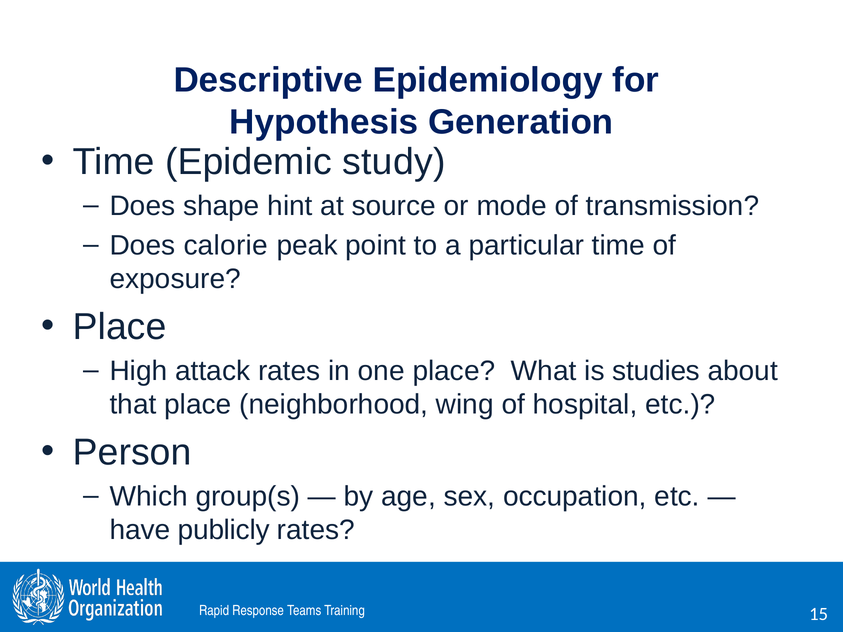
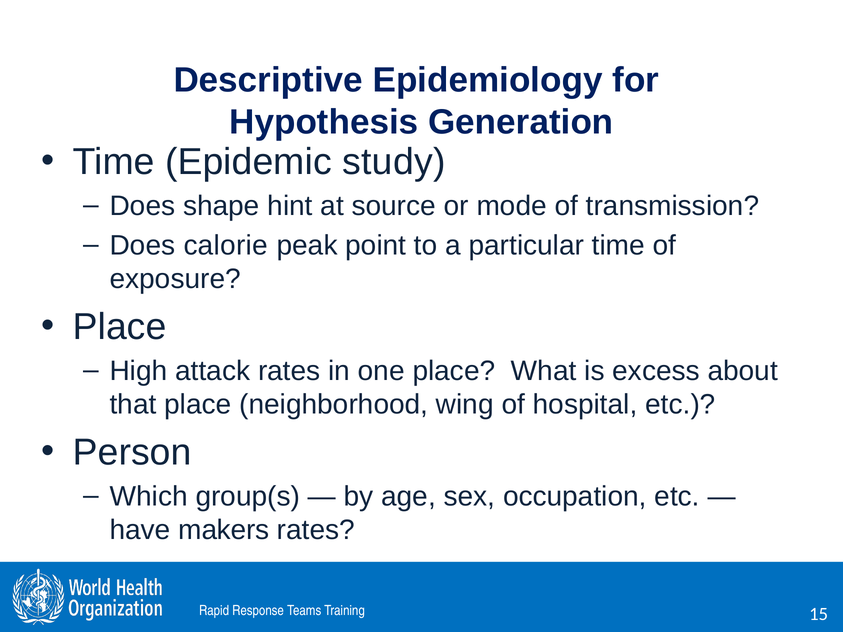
studies: studies -> excess (656, 371)
publicly: publicly -> makers (224, 530)
